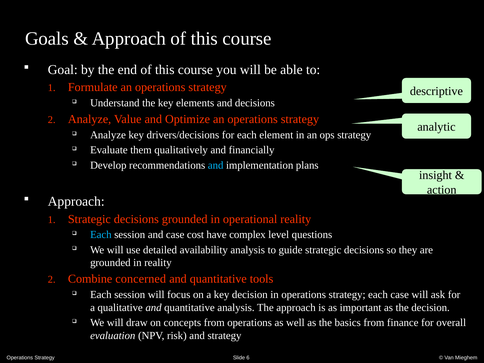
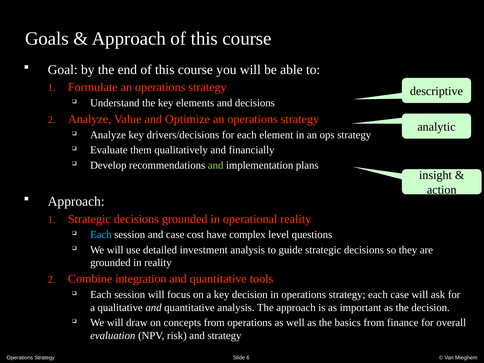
and colour: light blue -> light green (216, 165)
availability: availability -> investment (204, 250)
concerned: concerned -> integration (141, 279)
